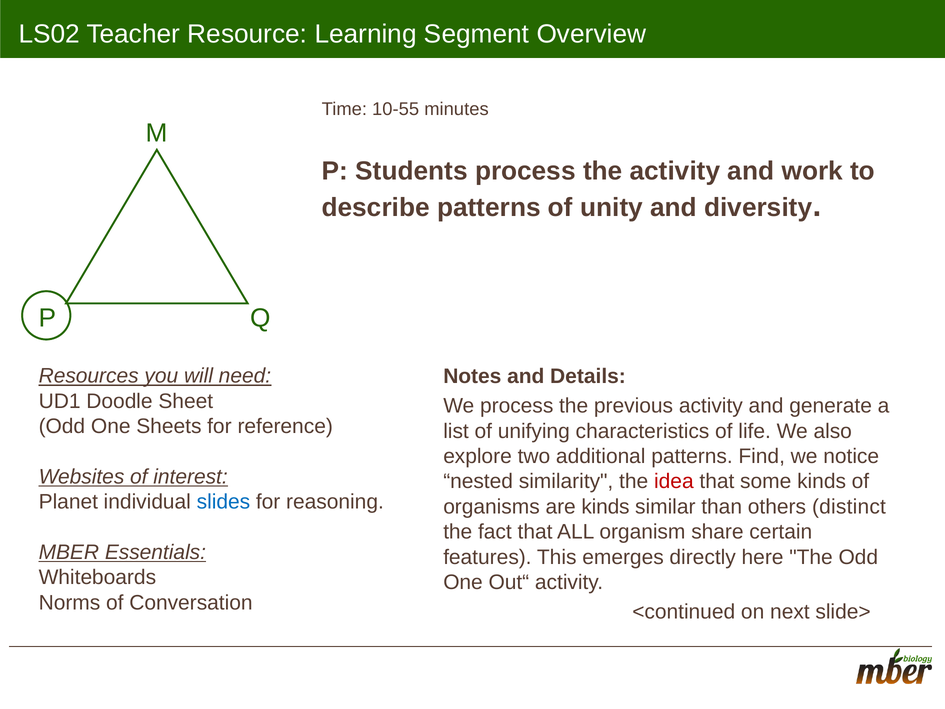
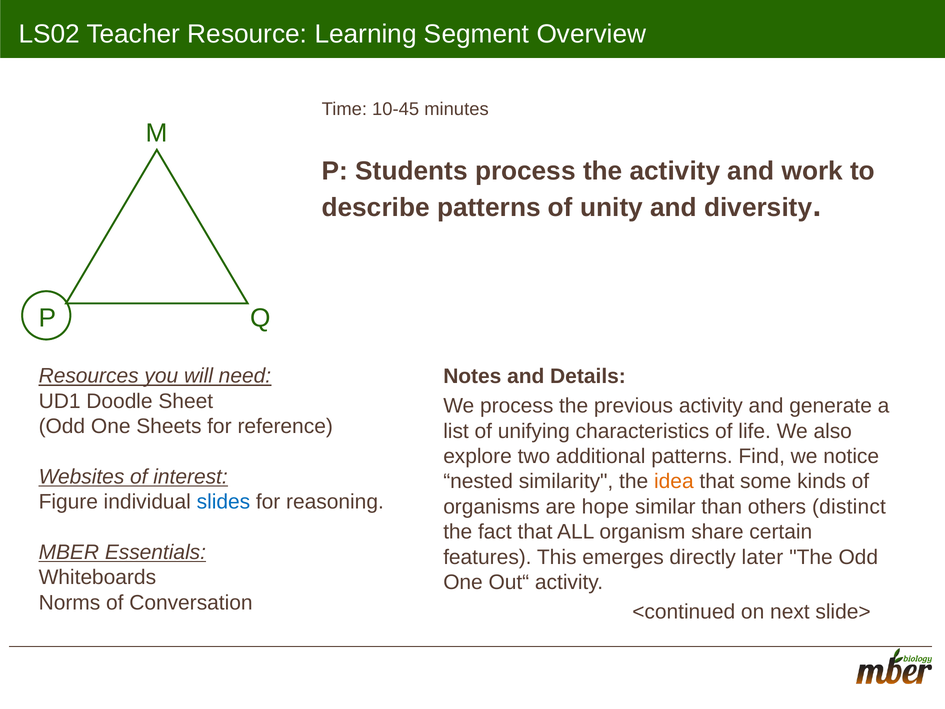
10-55: 10-55 -> 10-45 (396, 109)
idea colour: red -> orange (674, 481)
Planet: Planet -> Figure (68, 502)
are kinds: kinds -> hope (605, 507)
here: here -> later (762, 557)
